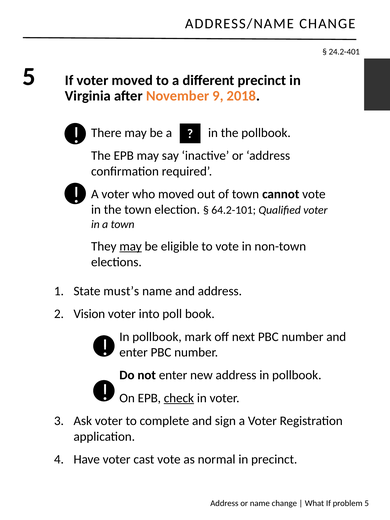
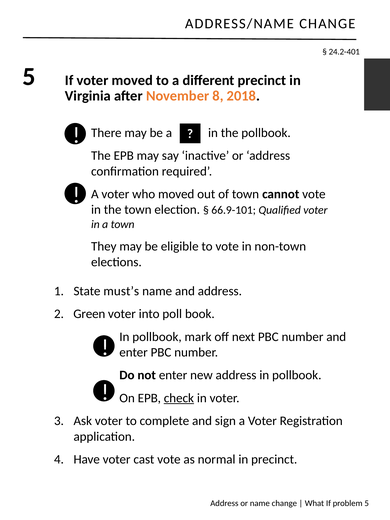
9: 9 -> 8 (218, 96)
64.2-101: 64.2-101 -> 66.9-101 (234, 210)
may underline: present -> none (131, 246)
Vision: Vision -> Green (89, 314)
